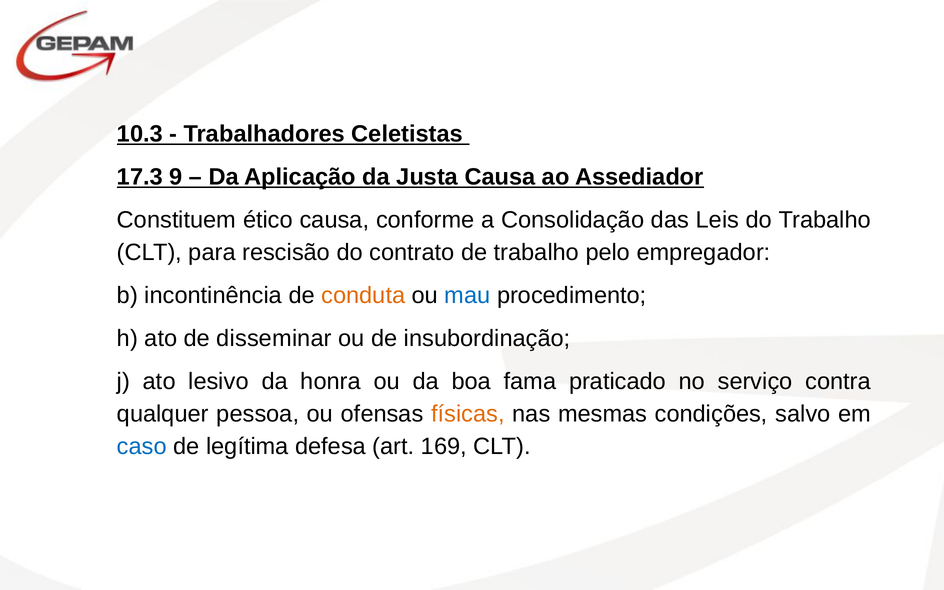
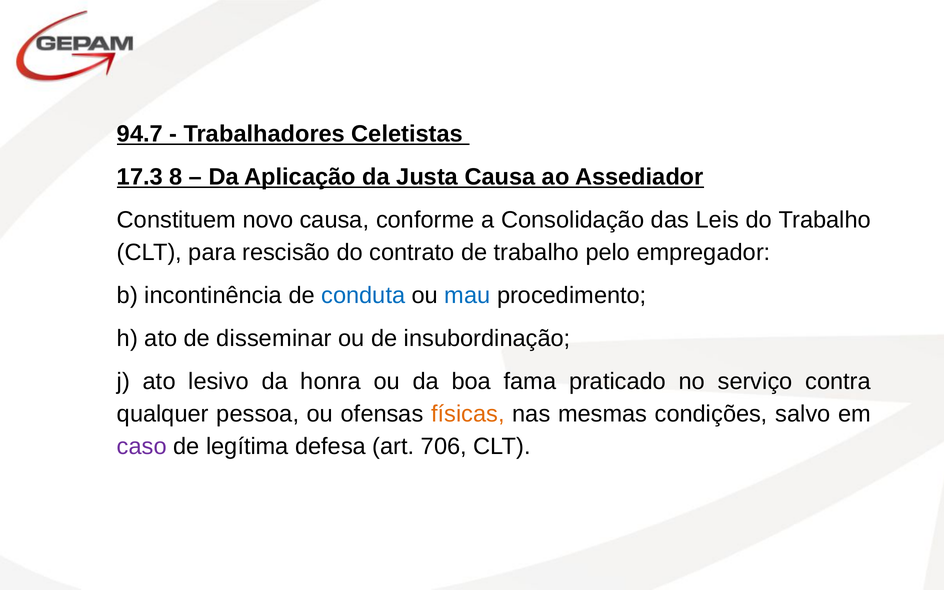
10.3: 10.3 -> 94.7 (140, 134)
9: 9 -> 8 (176, 177)
ético: ético -> novo (268, 220)
conduta colour: orange -> blue (363, 295)
caso colour: blue -> purple (142, 447)
169: 169 -> 706 (444, 447)
